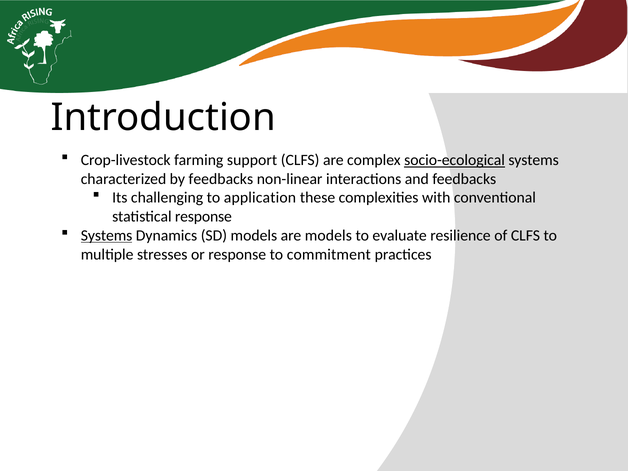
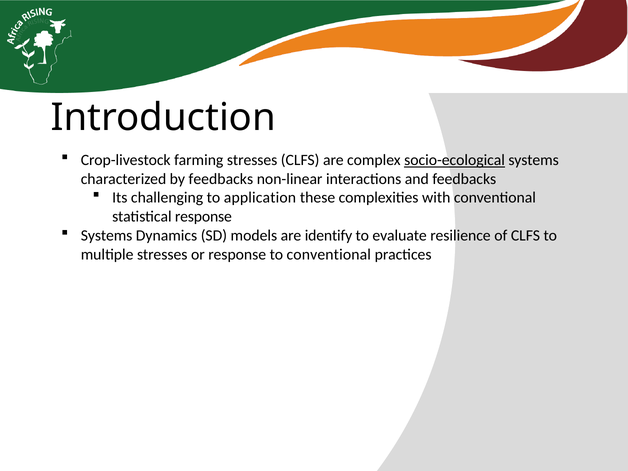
farming support: support -> stresses (252, 160)
Systems underline: present -> none (107, 235)
are models: models -> identify (329, 235)
to commitment: commitment -> conventional (329, 254)
